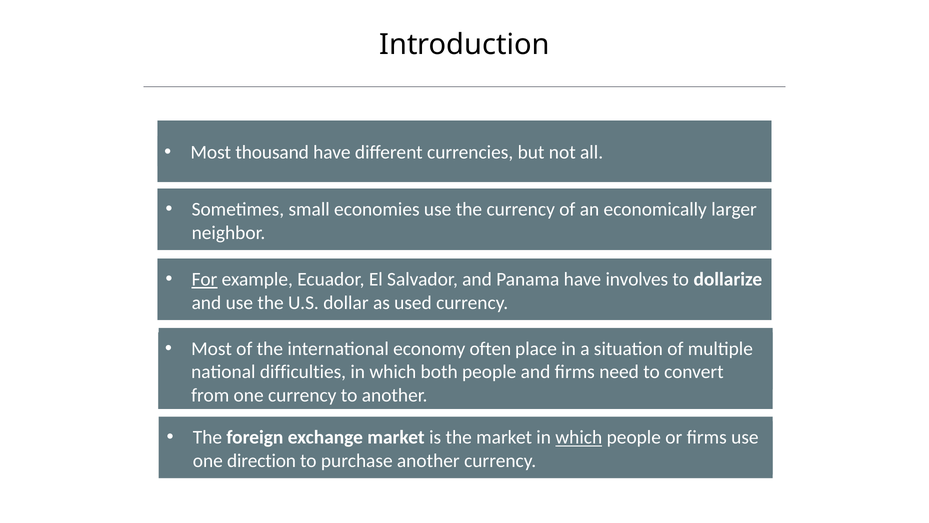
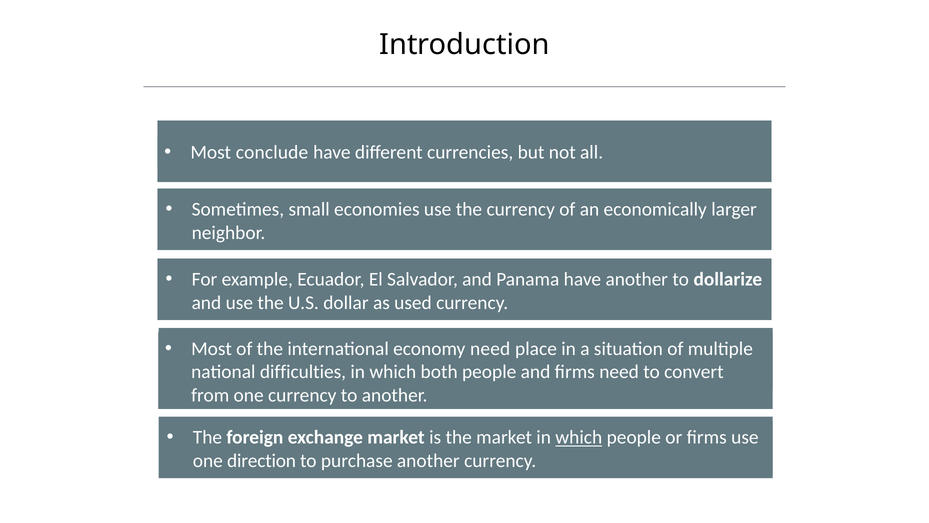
thousand: thousand -> conclude (272, 152)
For underline: present -> none (205, 279)
have involves: involves -> another (637, 279)
economy often: often -> need (490, 348)
